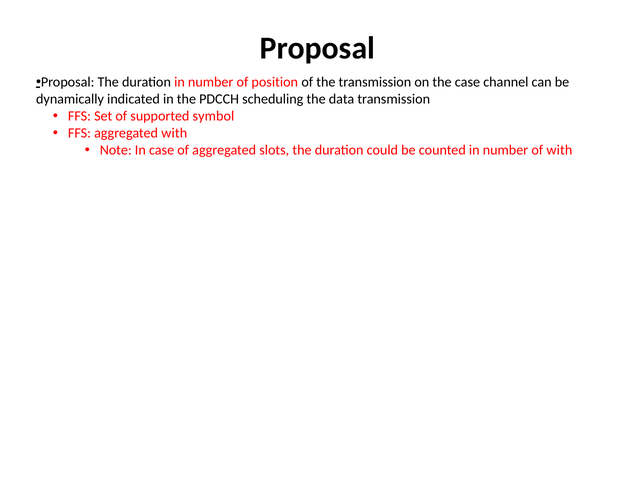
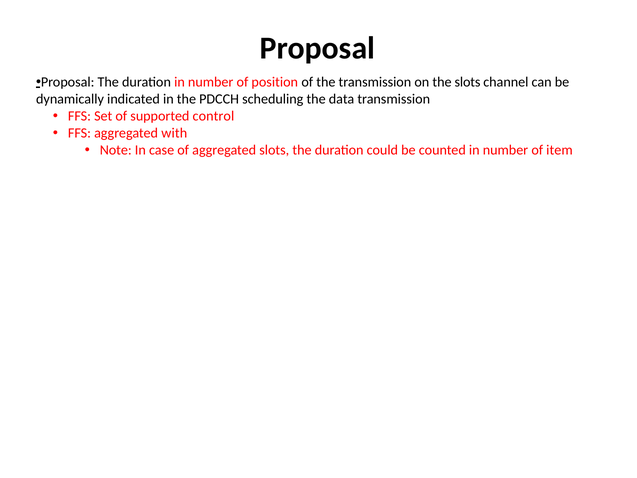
the case: case -> slots (467, 82)
symbol: symbol -> control (213, 116)
of with: with -> item (559, 150)
